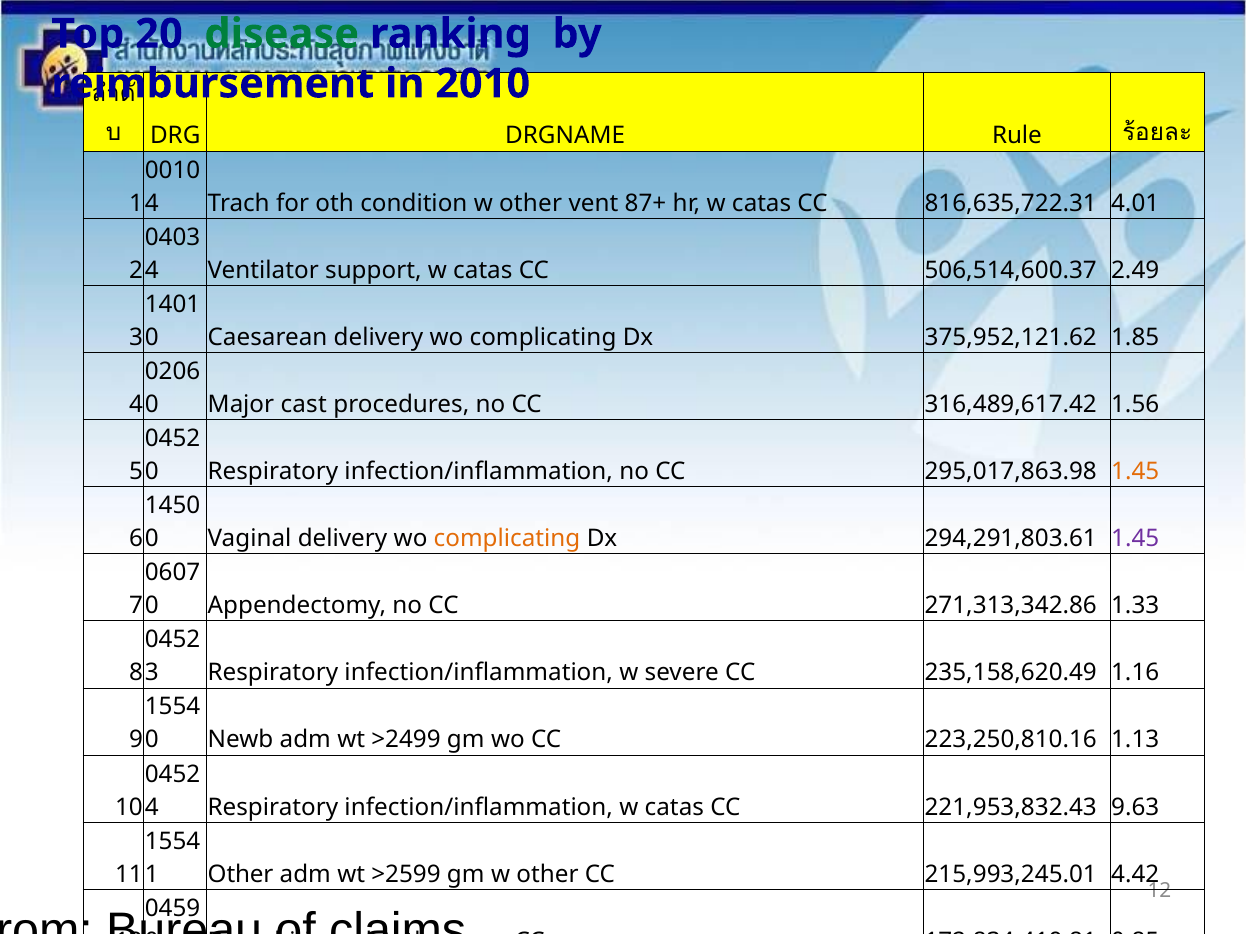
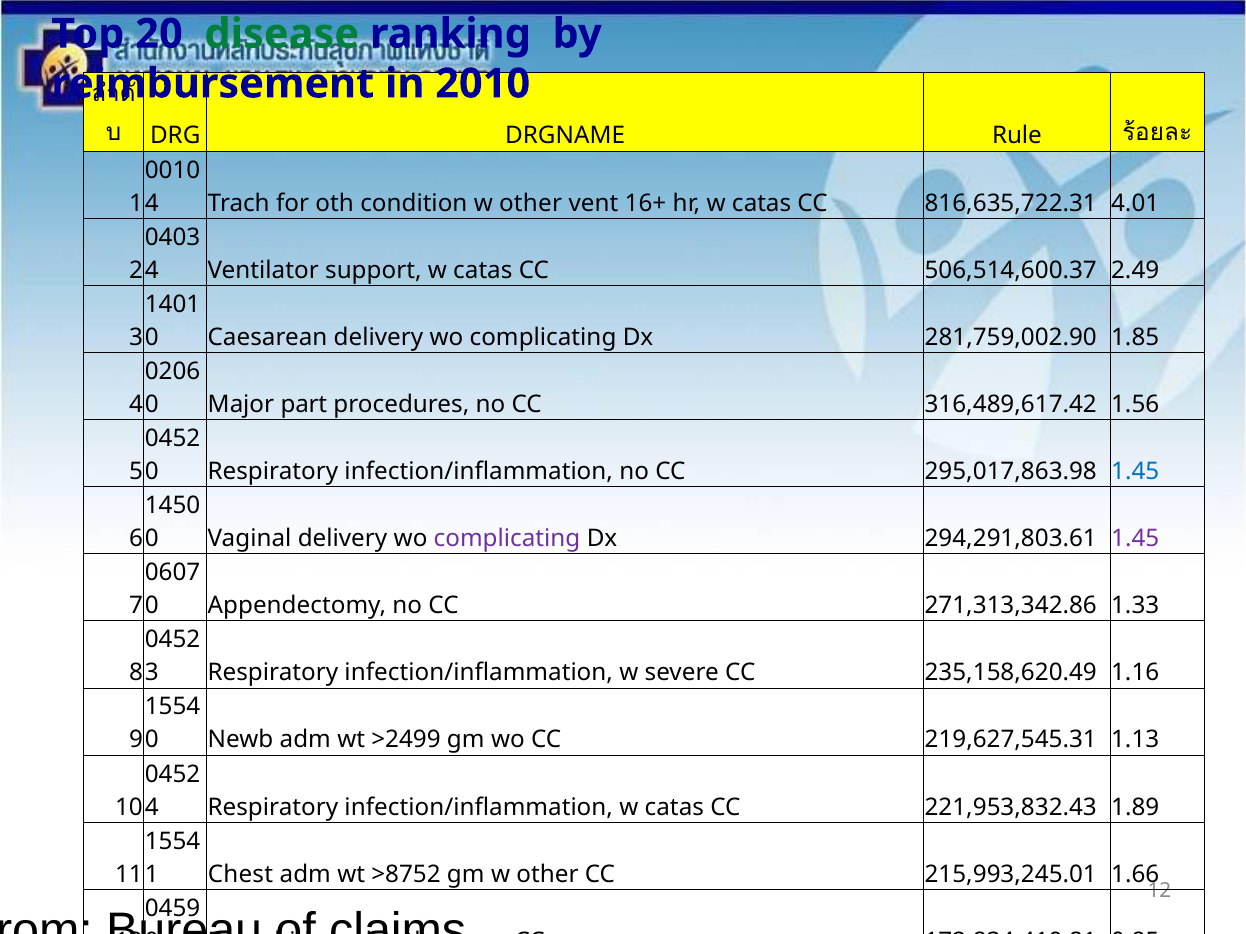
87+: 87+ -> 16+ (646, 203)
375,952,121.62: 375,952,121.62 -> 281,759,002.90 (1011, 337)
cast: cast -> part (304, 405)
1.45 colour: orange -> blue (1135, 472)
complicating colour: orange -> purple (507, 539)
223,250,810.16: 223,250,810.16 -> 219,627,545.31 (1011, 740)
9.63: 9.63 -> 1.89 (1135, 808)
1 Other: Other -> Chest (240, 875)
>2599: >2599 -> >8752 (406, 875)
4.42: 4.42 -> 1.66 (1135, 875)
